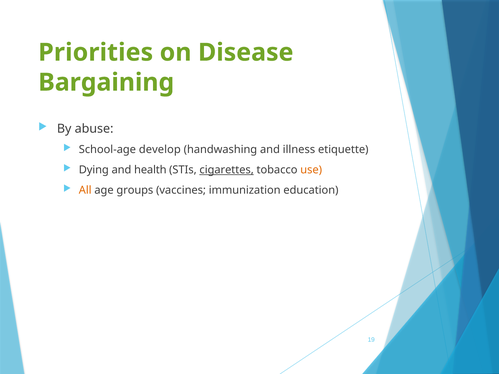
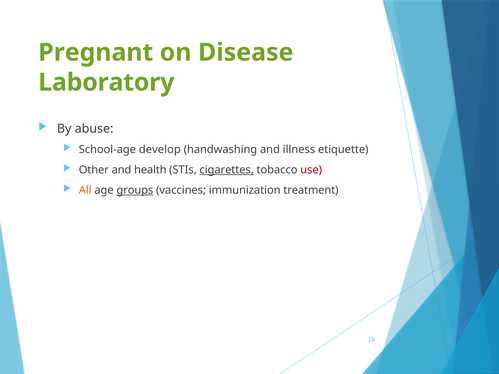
Priorities: Priorities -> Pregnant (96, 52)
Bargaining: Bargaining -> Laboratory (106, 82)
Dying: Dying -> Other (94, 170)
use colour: orange -> red (311, 170)
groups underline: none -> present (135, 190)
education: education -> treatment (311, 190)
